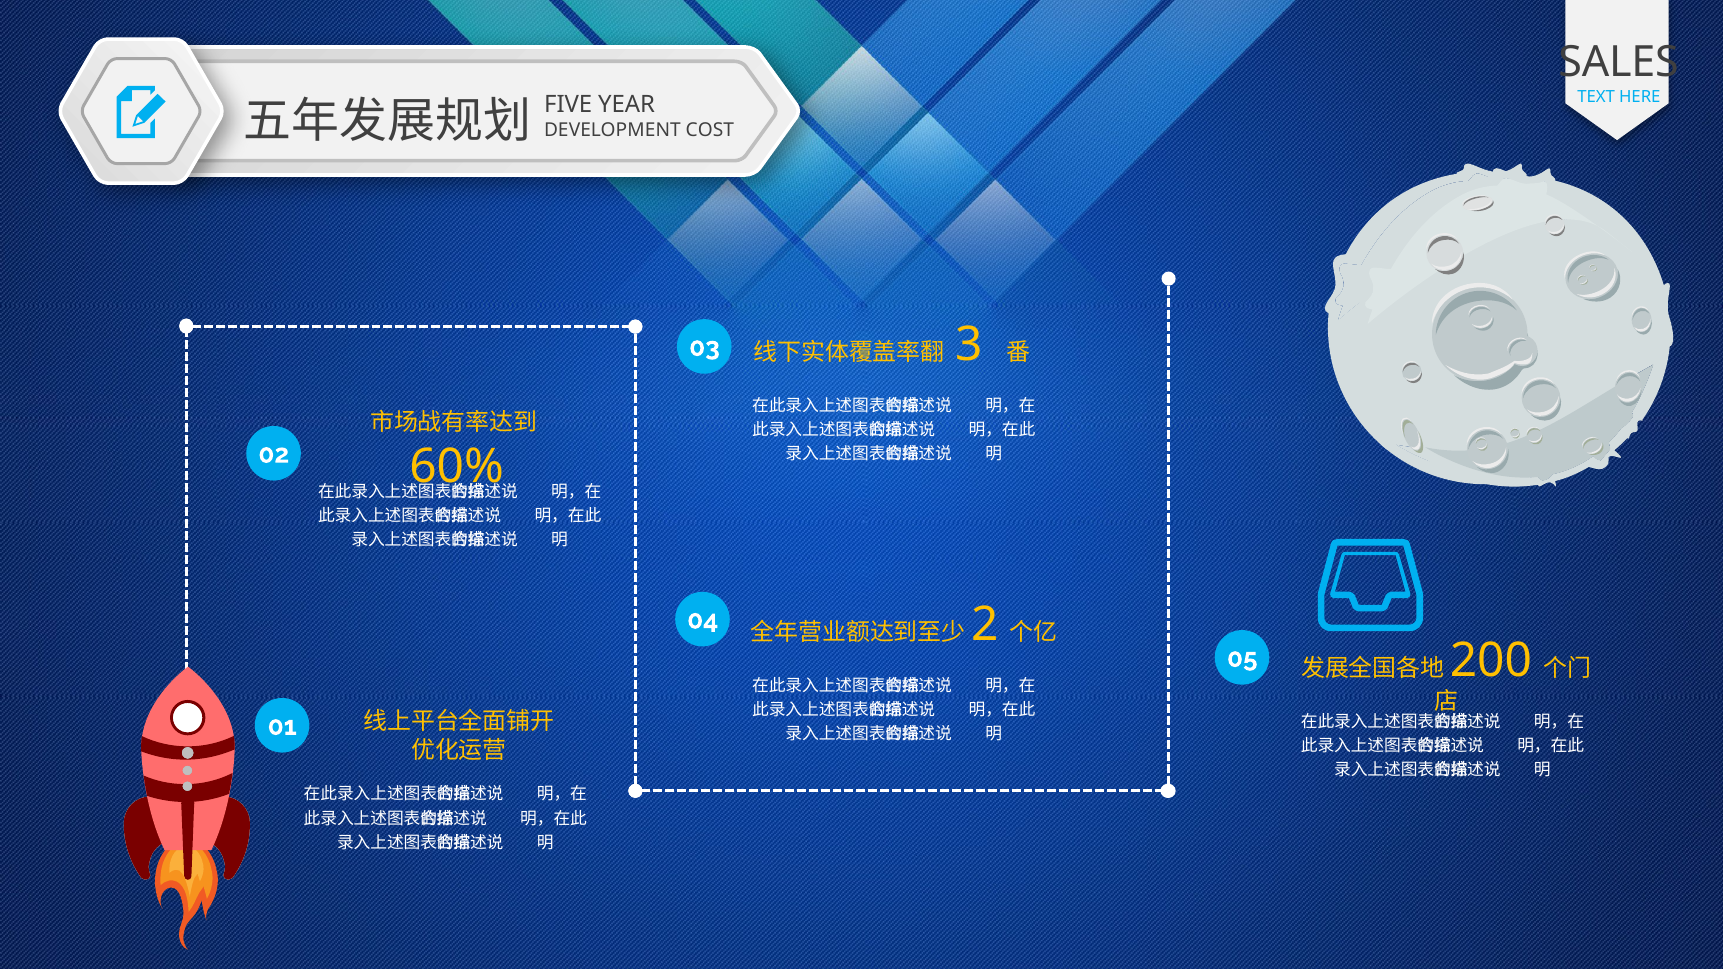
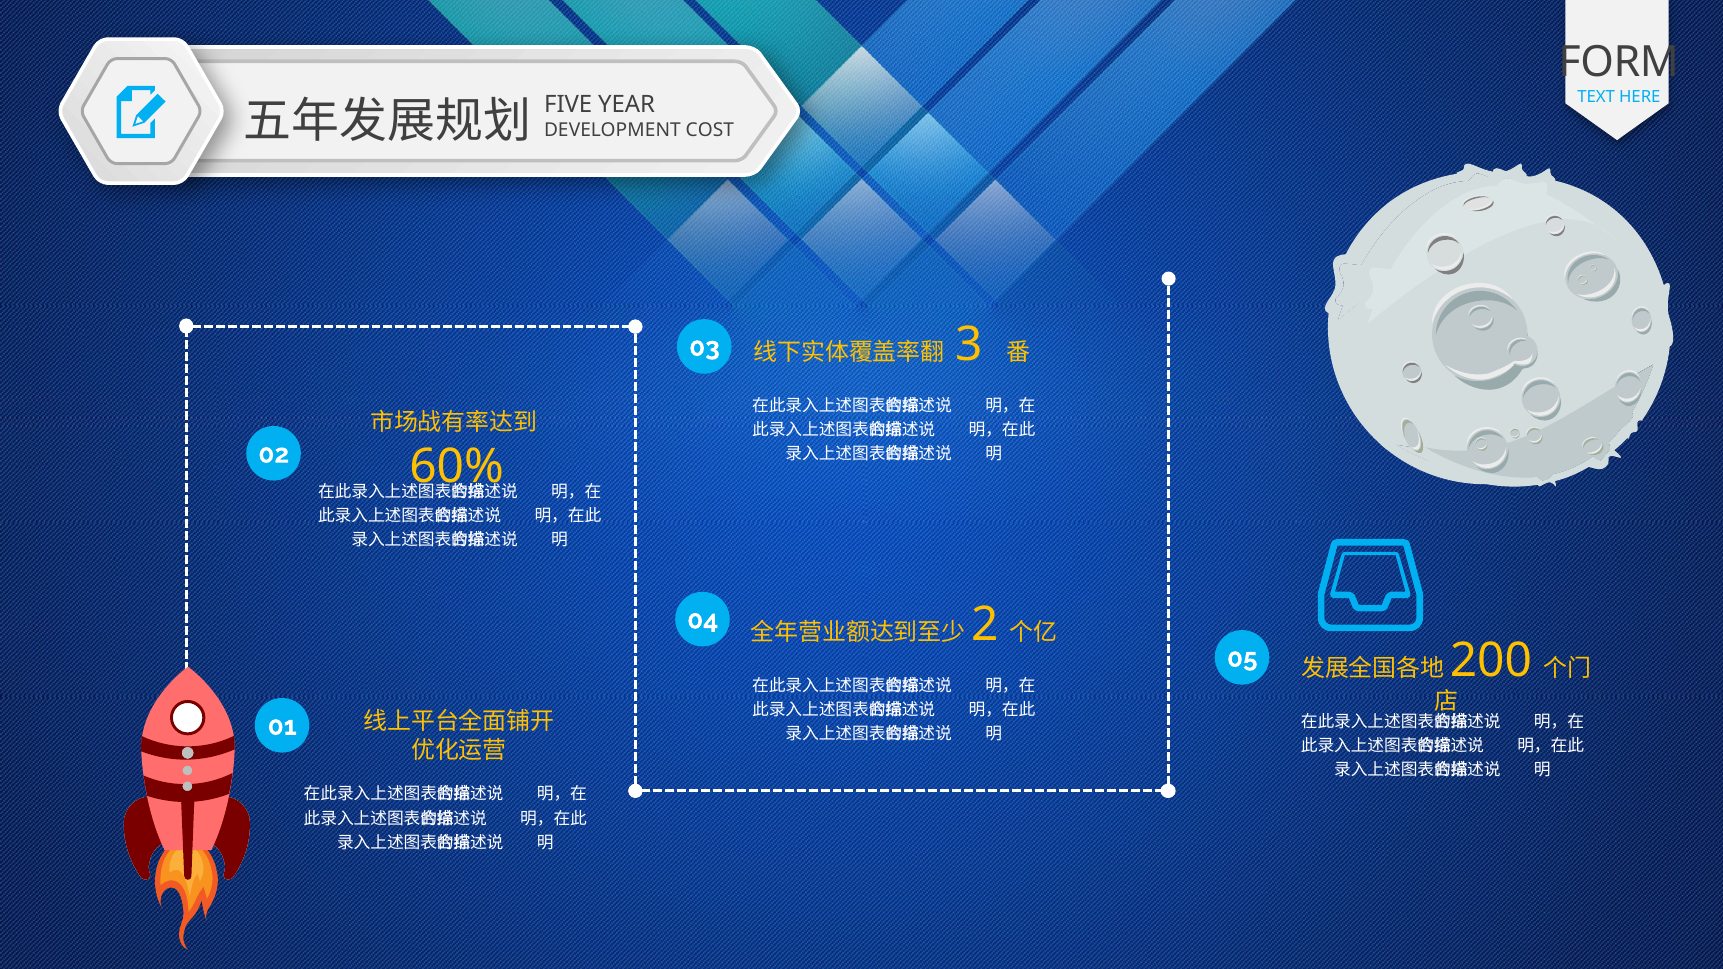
SALES: SALES -> FORM (1619, 63)
